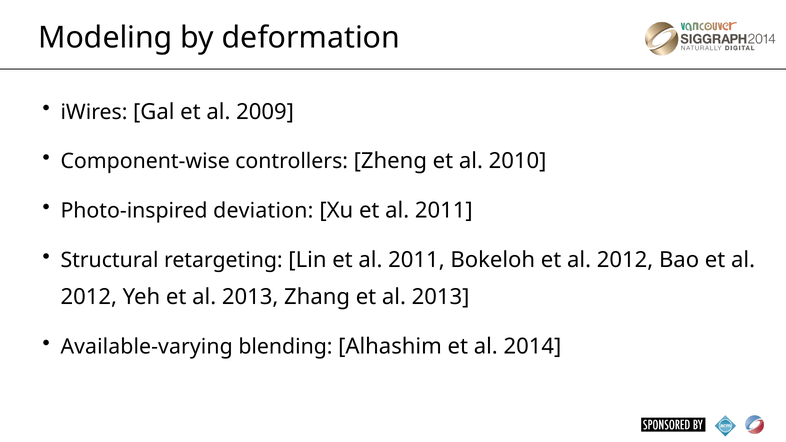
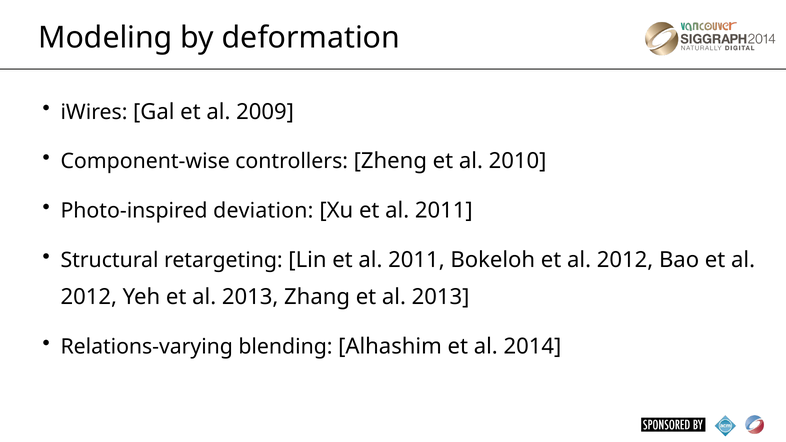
Available-varying: Available-varying -> Relations-varying (147, 347)
